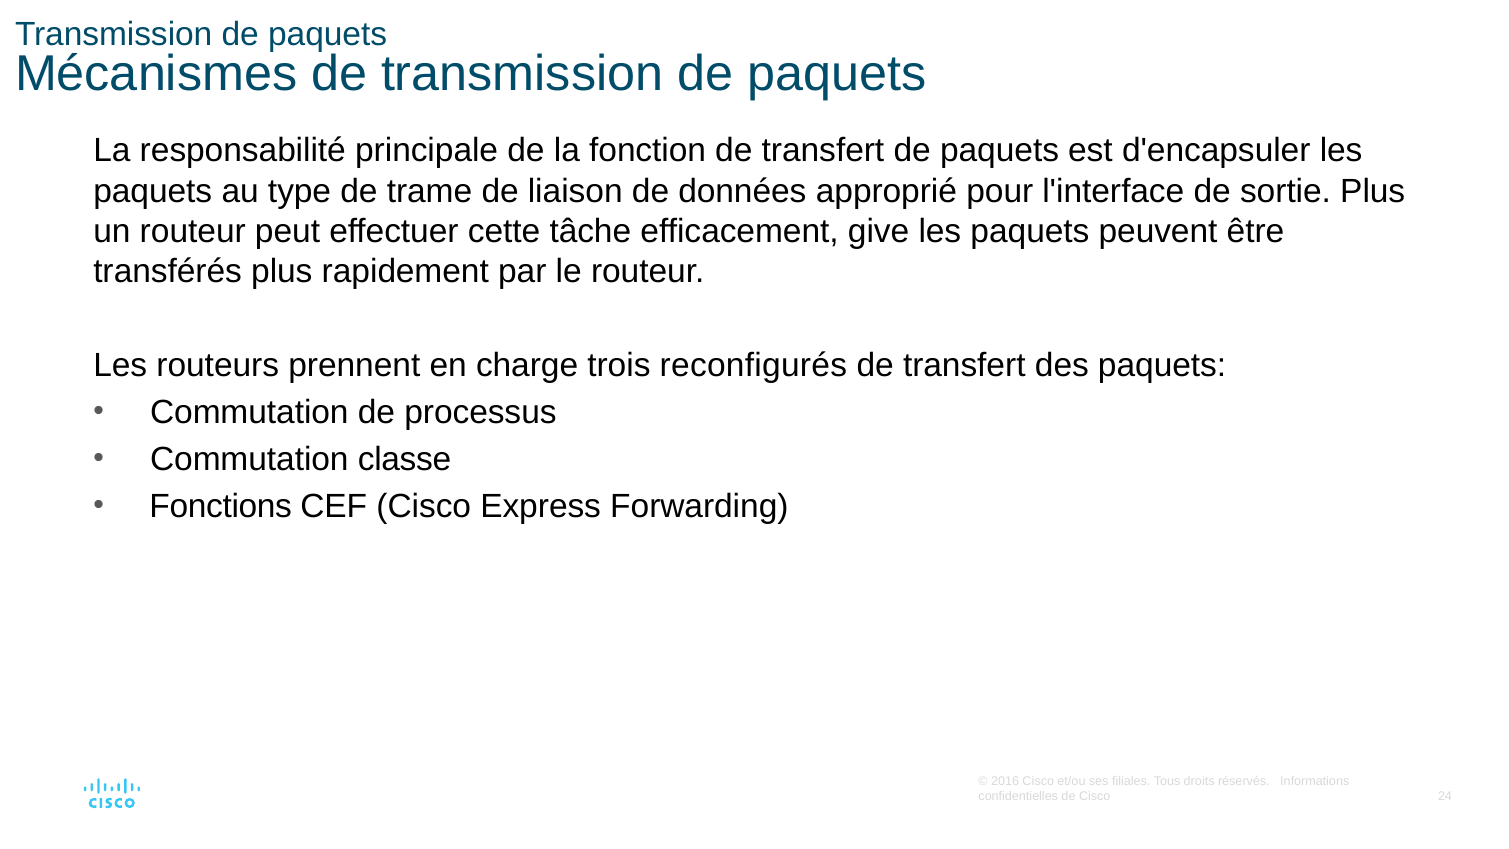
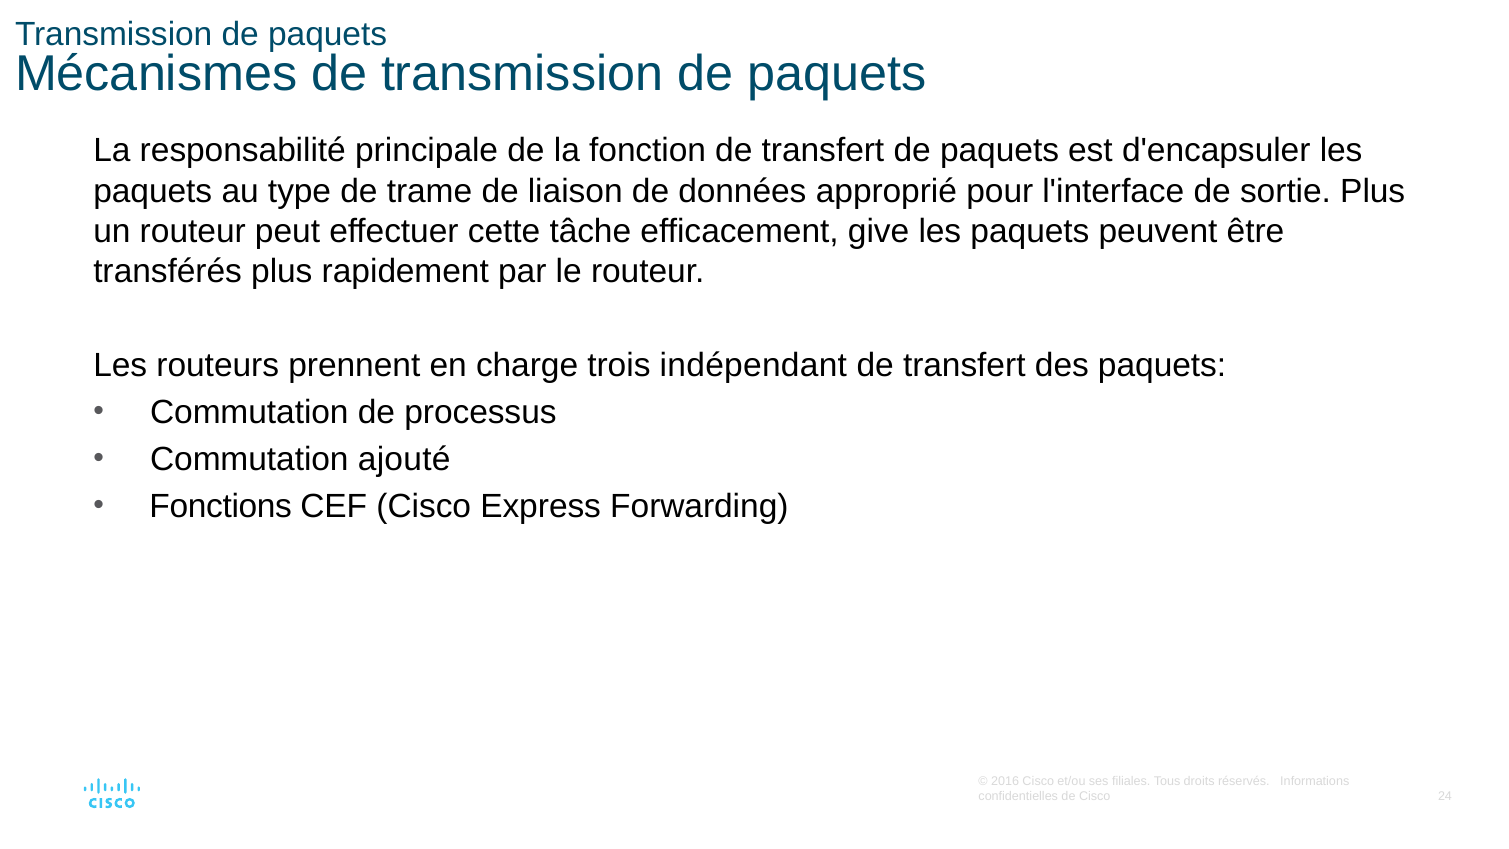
reconfigurés: reconfigurés -> indépendant (753, 365)
classe: classe -> ajouté (404, 459)
